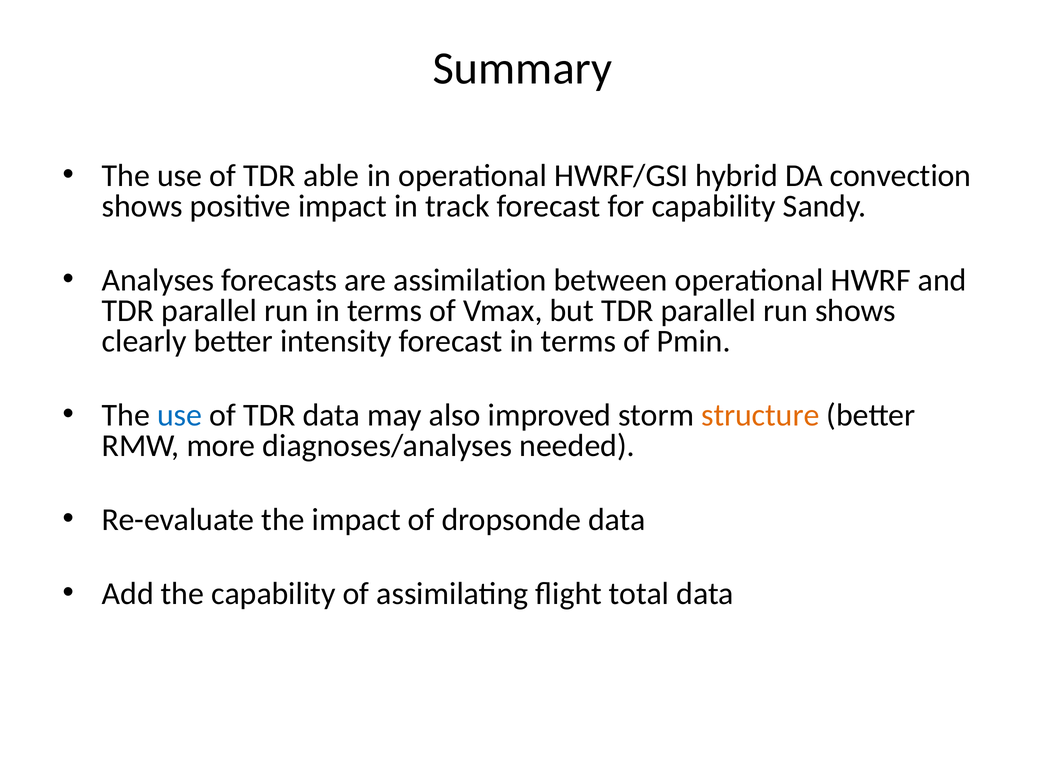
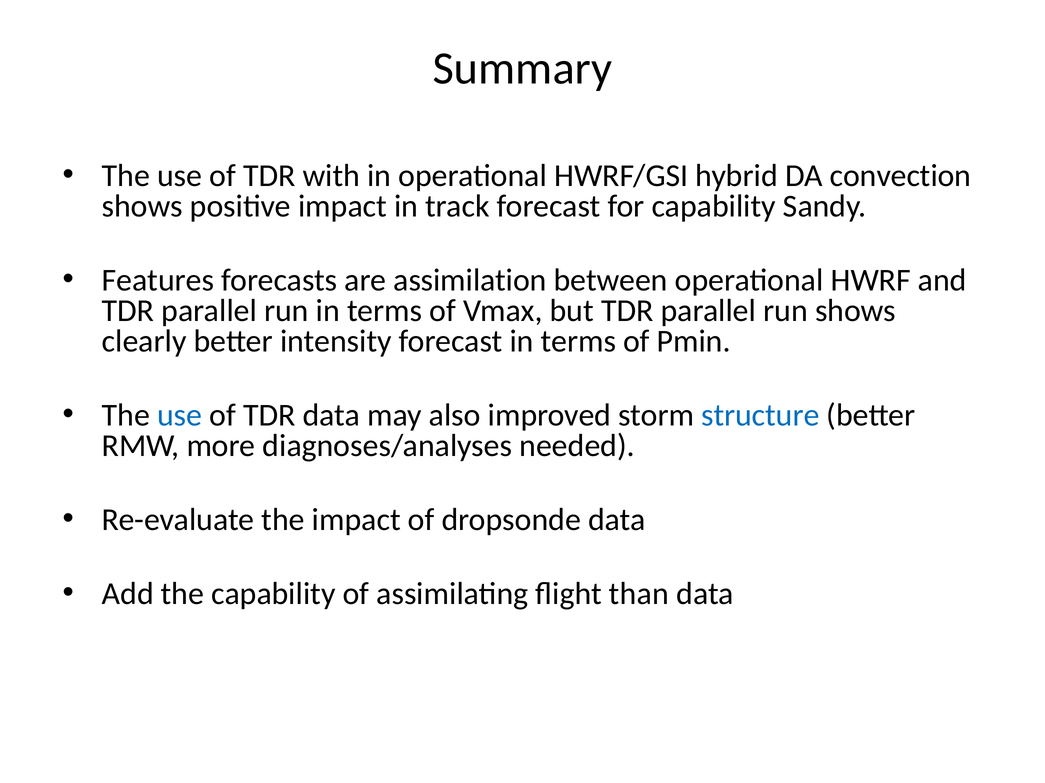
able: able -> with (331, 176)
Analyses: Analyses -> Features (158, 281)
structure colour: orange -> blue (760, 416)
total: total -> than (639, 594)
